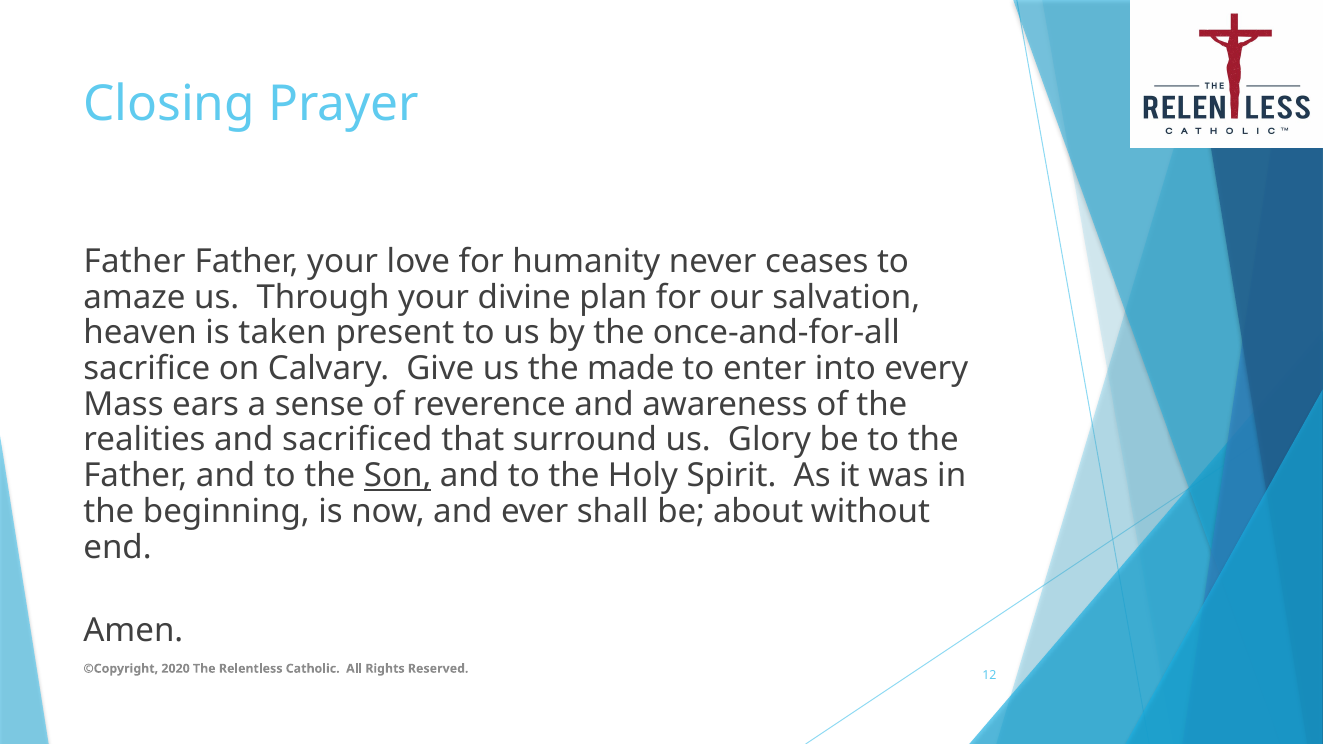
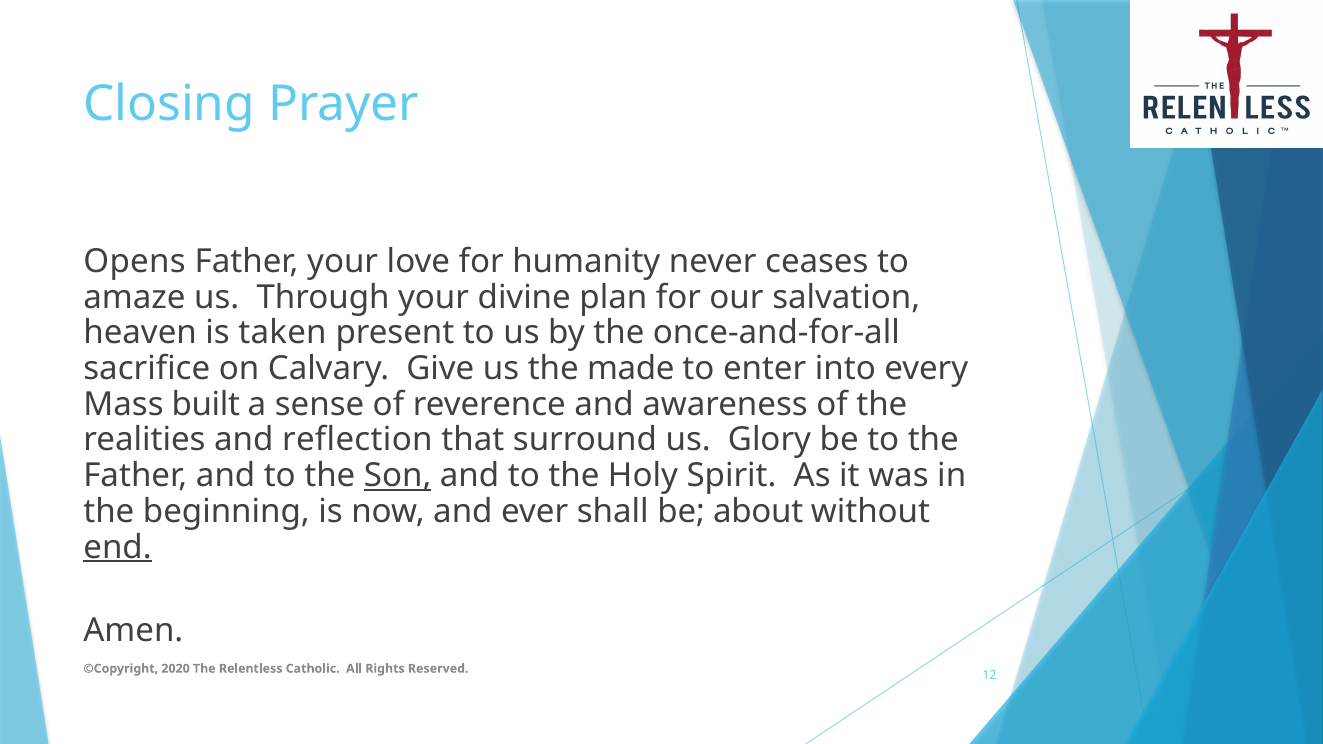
Father: Father -> Opens (135, 262)
ears: ears -> built (206, 404)
sacrificed: sacrificed -> reflection (357, 440)
end underline: none -> present (118, 547)
